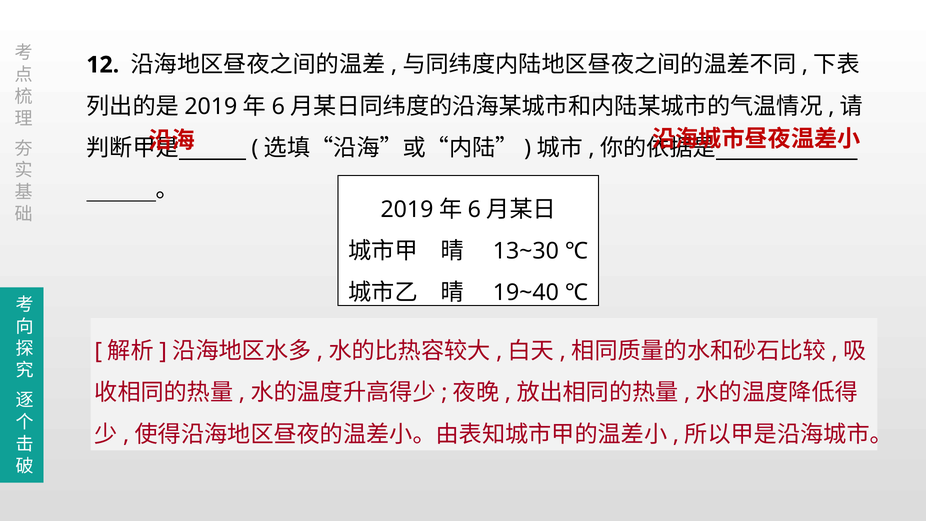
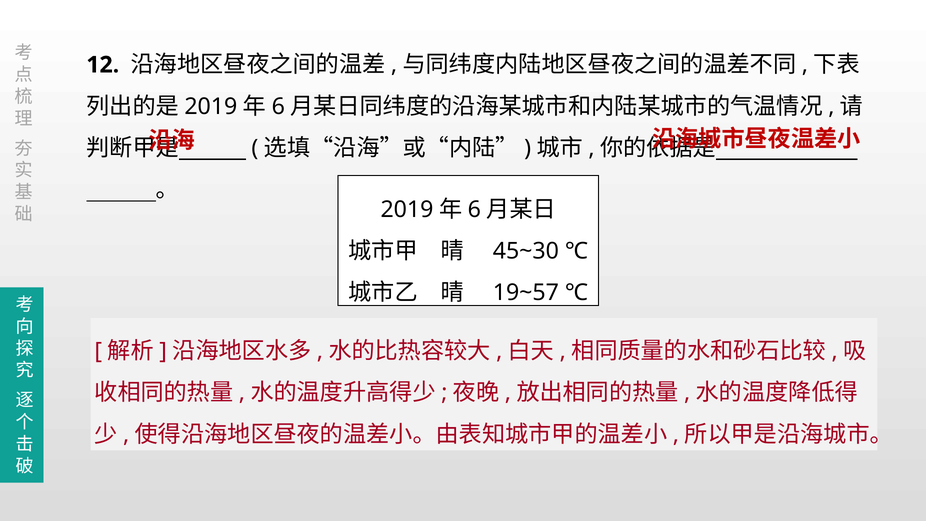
13~30: 13~30 -> 45~30 (526, 251)
19~40: 19~40 -> 19~57 (526, 293)
